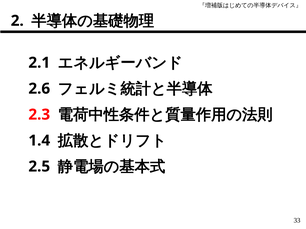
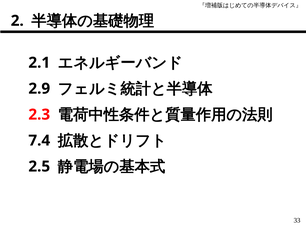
2.6: 2.6 -> 2.9 (39, 89)
1.4: 1.4 -> 7.4 (39, 141)
